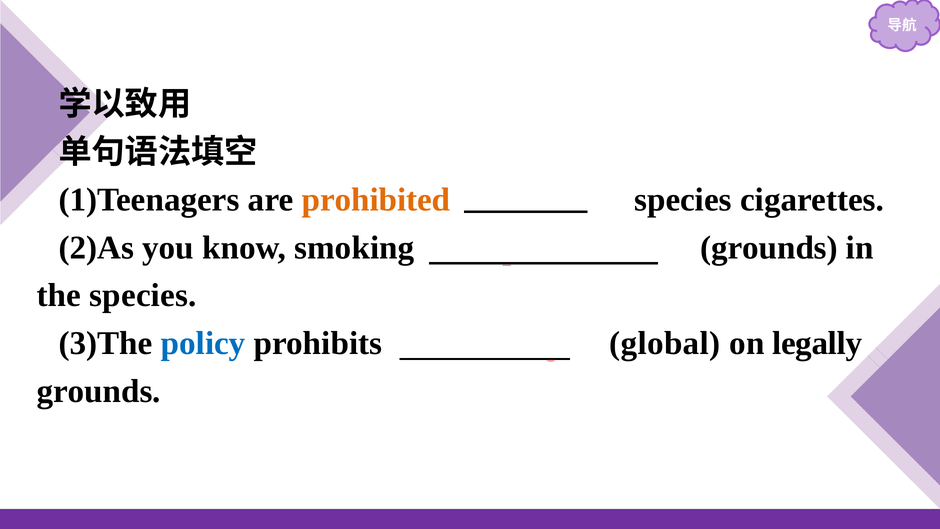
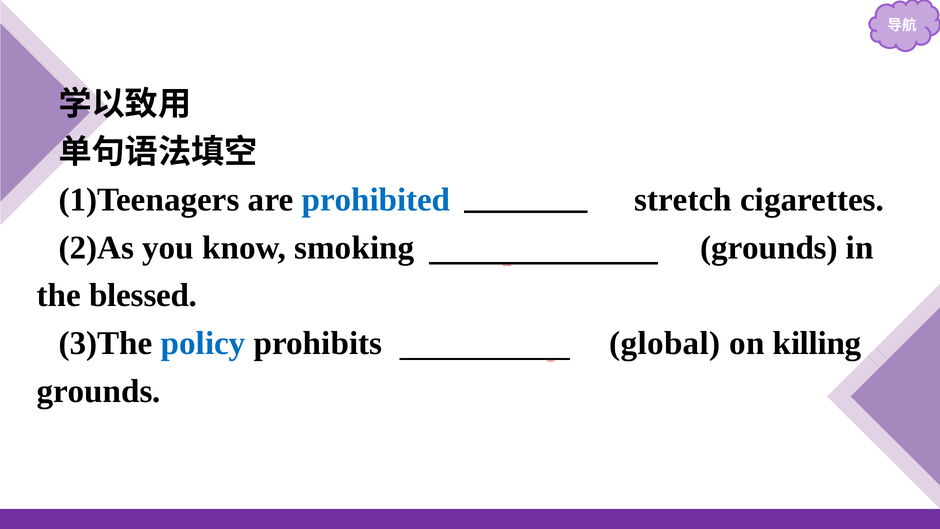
prohibited colour: orange -> blue (376, 200)
species: species -> stretch (683, 200)
the species: species -> blessed (143, 295)
legally: legally -> killing (817, 343)
